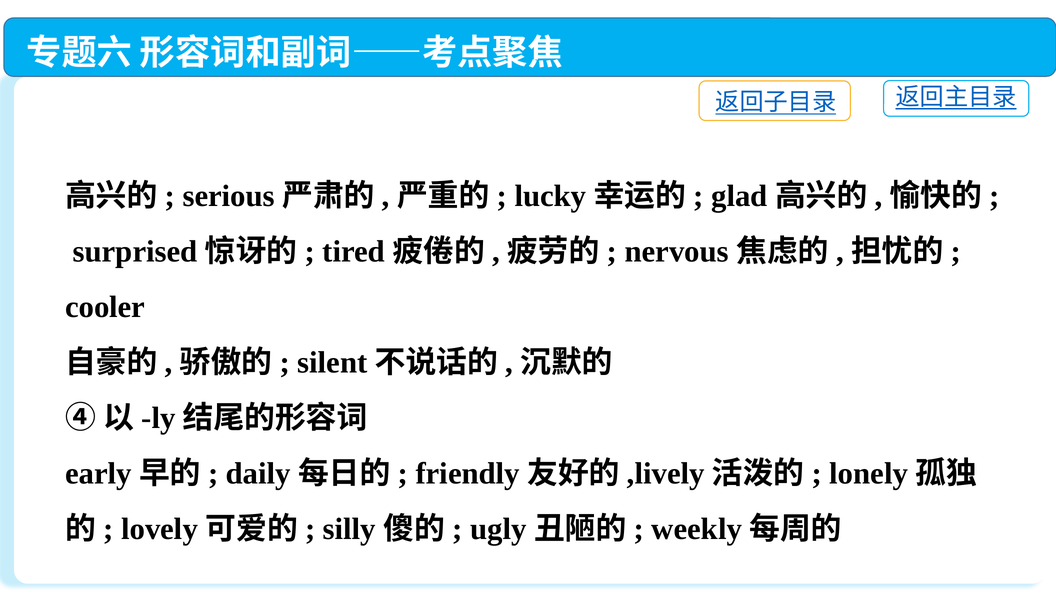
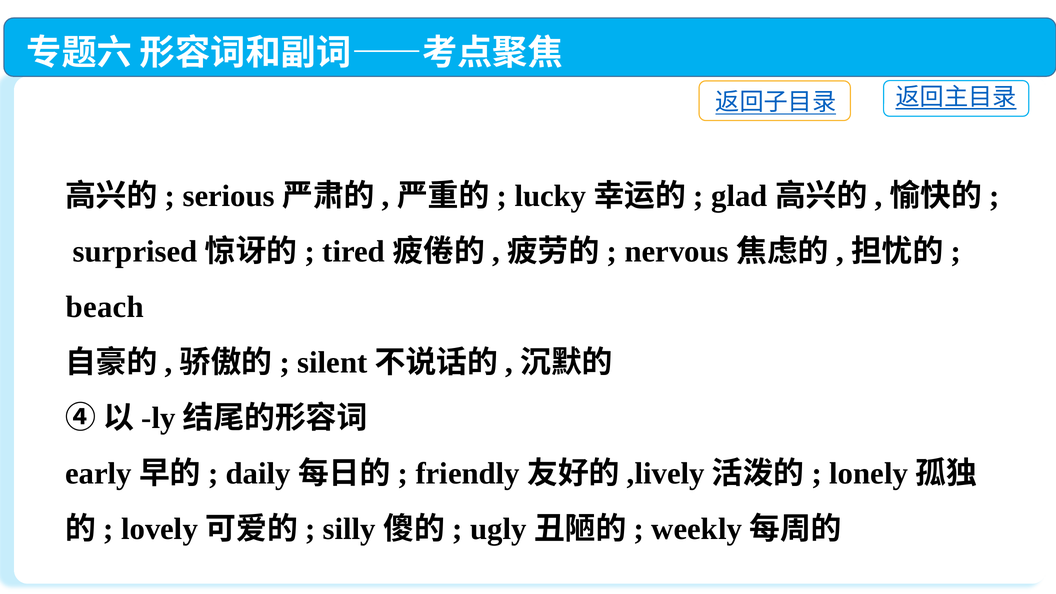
cooler: cooler -> beach (105, 307)
